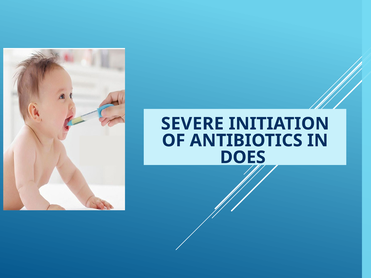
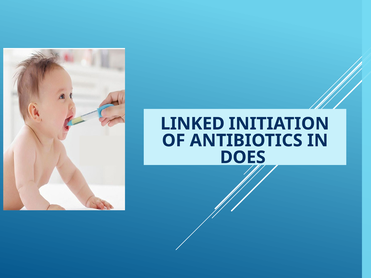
SEVERE: SEVERE -> LINKED (193, 124)
